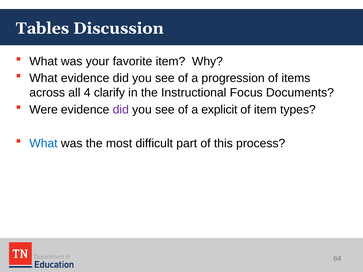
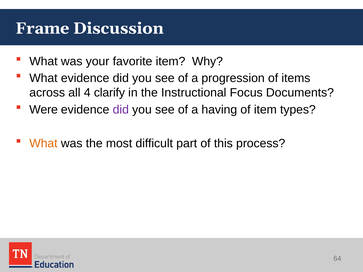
Tables: Tables -> Frame (42, 28)
explicit: explicit -> having (219, 110)
What colour: blue -> orange (43, 144)
